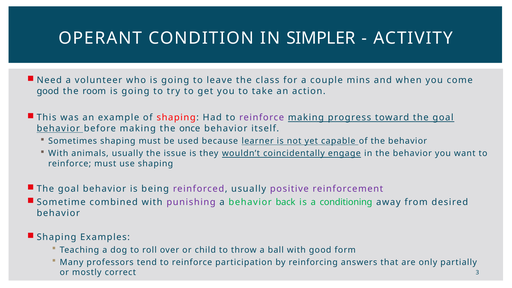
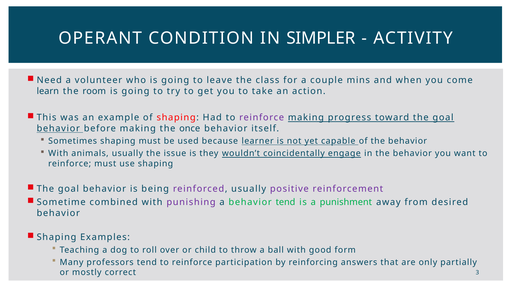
good: good -> learn (48, 91)
behavior back: back -> tend (286, 202)
conditioning: conditioning -> punishment (346, 202)
